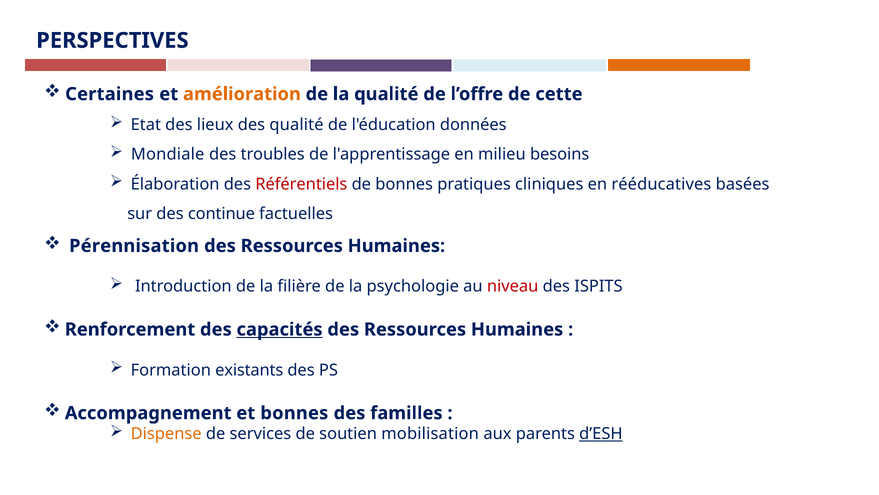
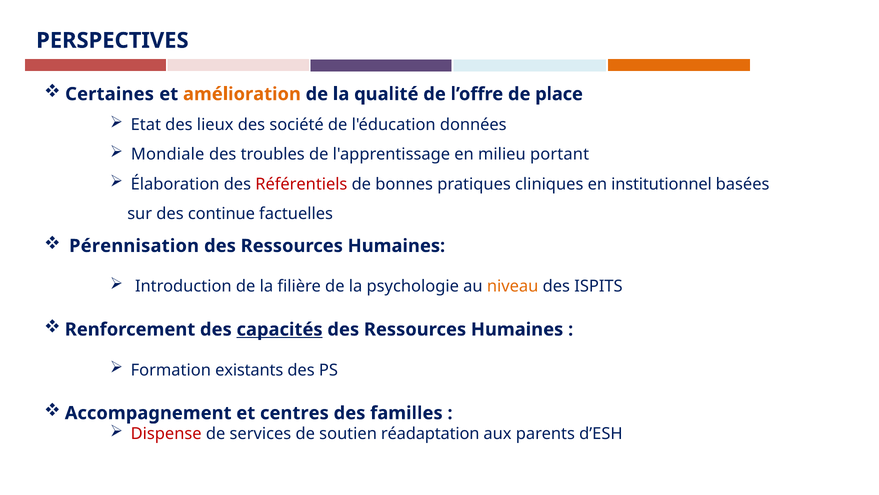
cette: cette -> place (559, 94)
des qualité: qualité -> société (297, 125)
besoins: besoins -> portant (560, 154)
rééducatives: rééducatives -> institutionnel (661, 184)
niveau colour: red -> orange (513, 286)
et bonnes: bonnes -> centres (294, 413)
Dispense colour: orange -> red (166, 433)
mobilisation: mobilisation -> réadaptation (430, 433)
d’ESH underline: present -> none (601, 433)
